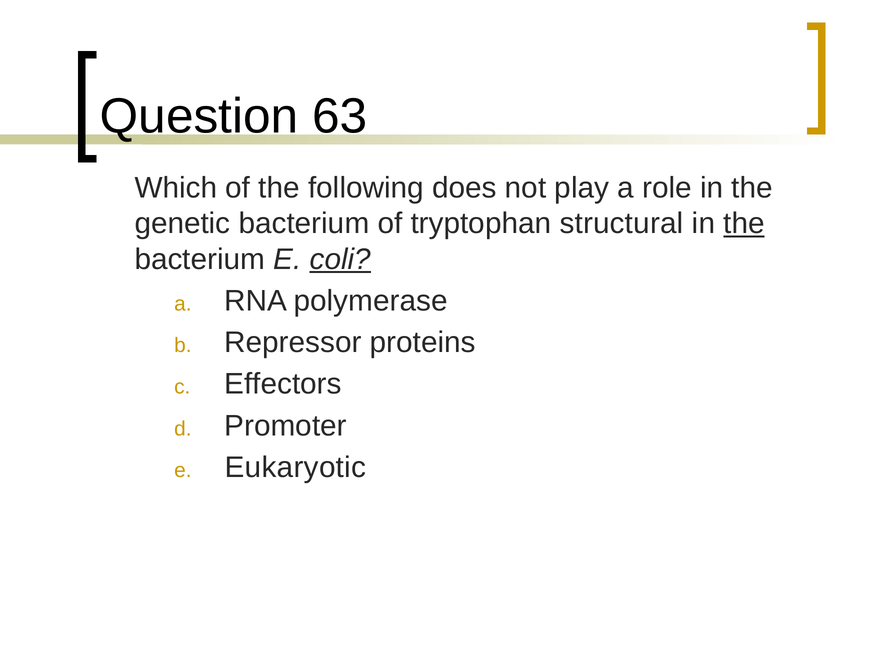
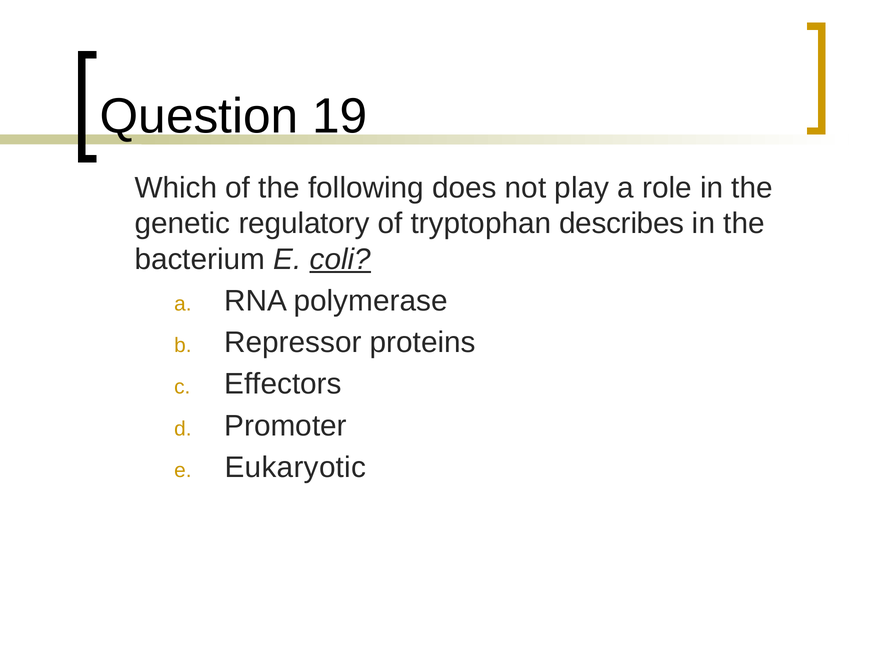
63: 63 -> 19 (340, 117)
genetic bacterium: bacterium -> regulatory (304, 224)
structural: structural -> describes (622, 224)
the underline: present -> none (744, 224)
